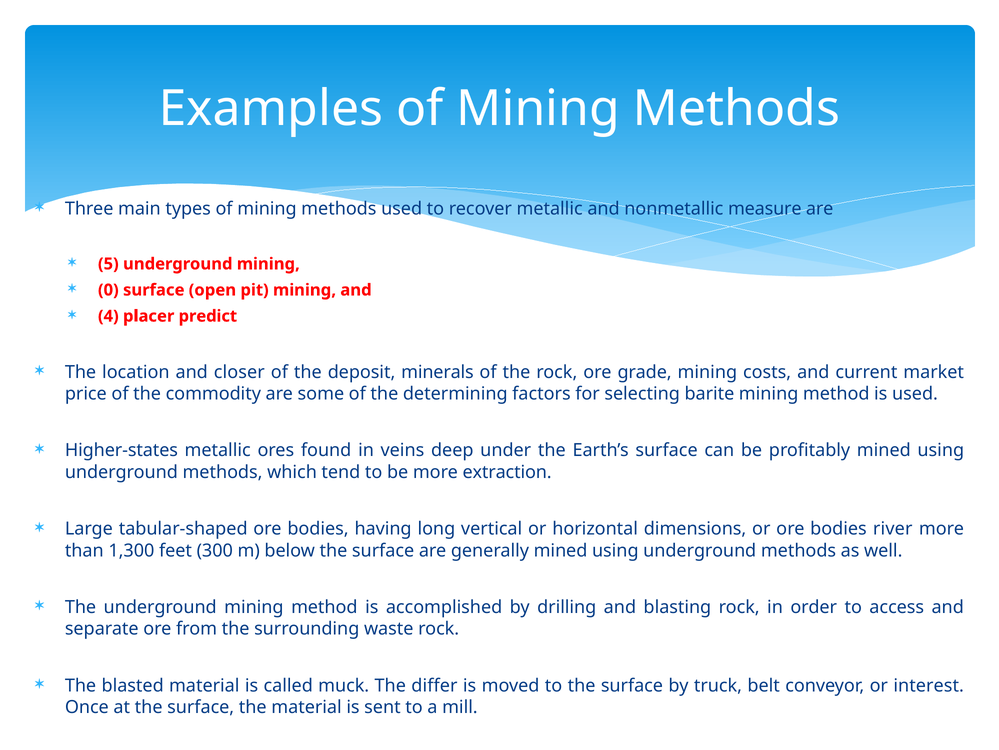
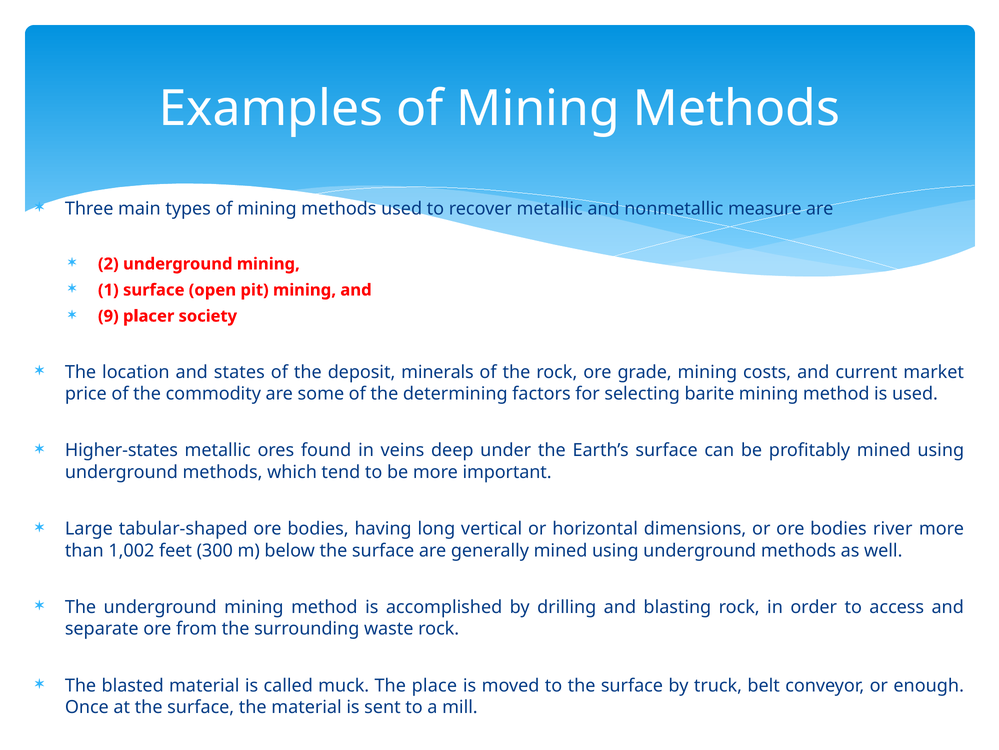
5: 5 -> 2 (108, 264)
0: 0 -> 1 (108, 290)
4: 4 -> 9 (108, 316)
predict: predict -> society (208, 316)
closer: closer -> states (239, 372)
extraction: extraction -> important (507, 472)
1,300: 1,300 -> 1,002 (131, 550)
differ: differ -> place (434, 685)
interest: interest -> enough (929, 685)
